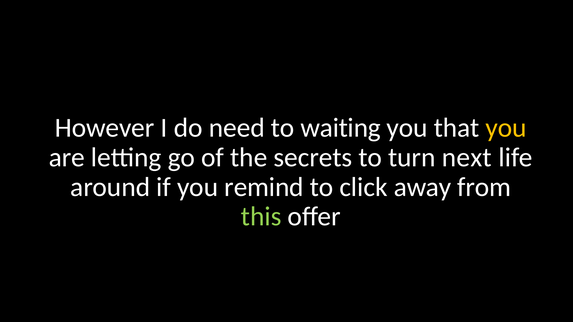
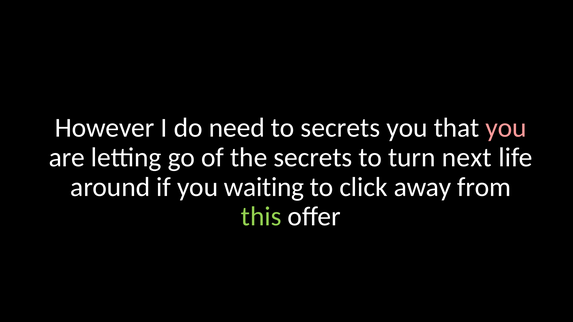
to waiting: waiting -> secrets (340, 128)
you colour: yellow -> pink (506, 128)
remind: remind -> waiting (264, 187)
